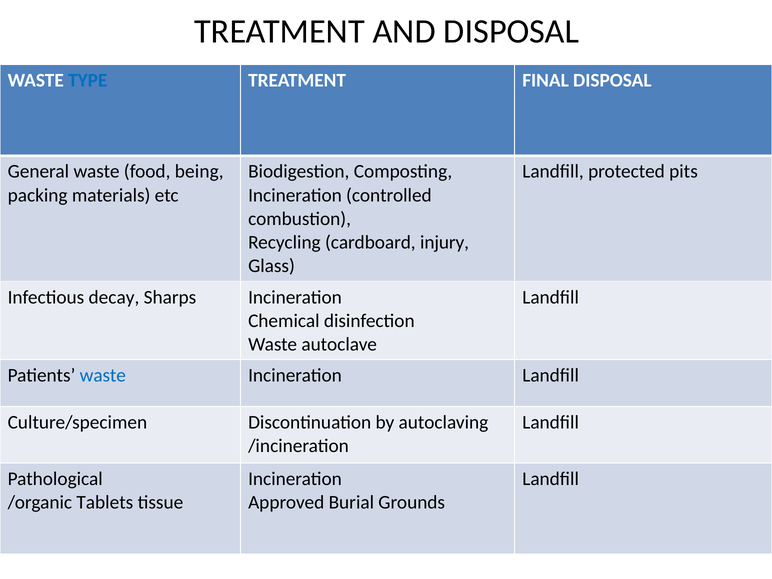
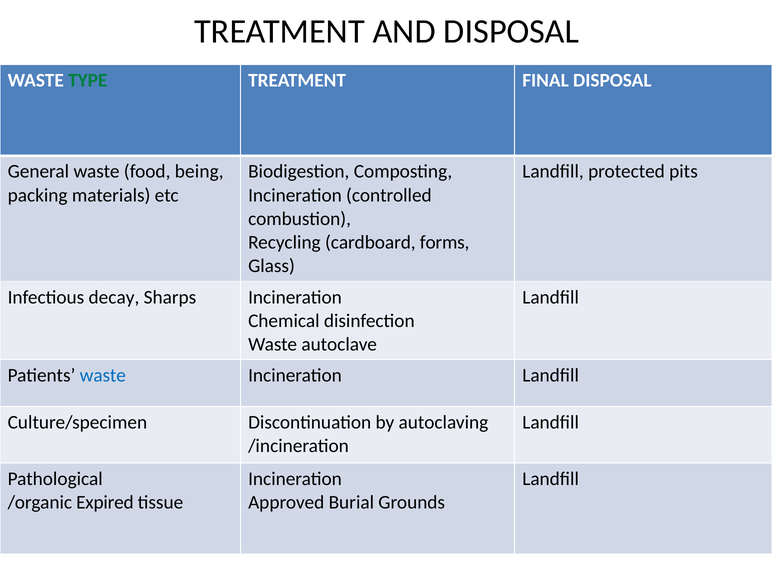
TYPE colour: blue -> green (88, 80)
injury: injury -> forms (445, 242)
Tablets: Tablets -> Expired (105, 502)
